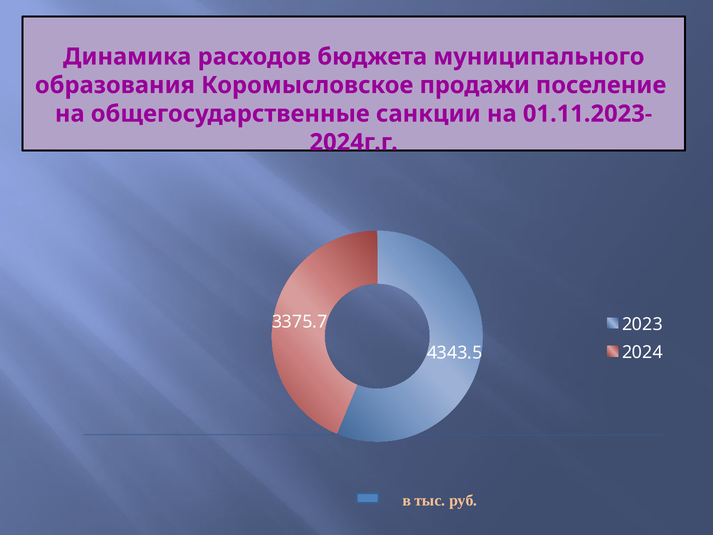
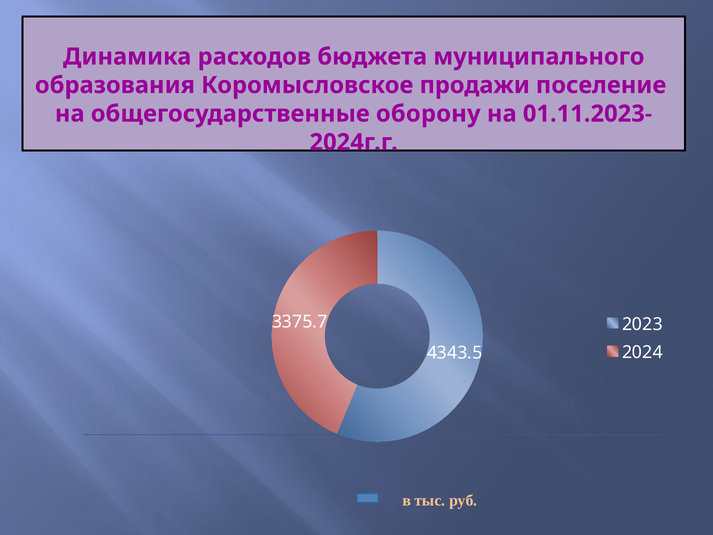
санкции: санкции -> оборону (428, 114)
